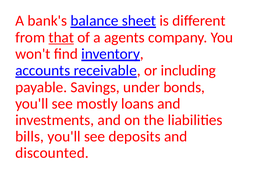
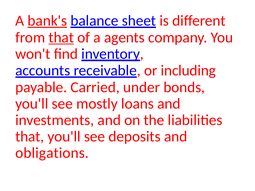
bank's underline: none -> present (47, 21)
Savings: Savings -> Carried (95, 87)
bills: bills -> that (30, 137)
discounted: discounted -> obligations (52, 153)
